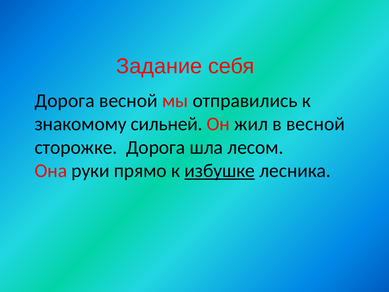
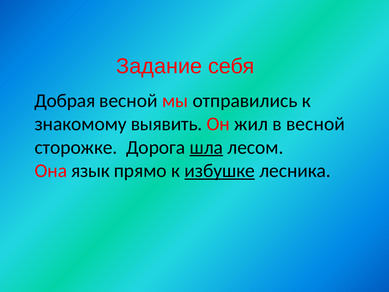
Дорога: Дорога -> Добрая (65, 101)
сильней: сильней -> выявить (167, 124)
шла underline: none -> present (206, 147)
руки: руки -> язык (91, 171)
